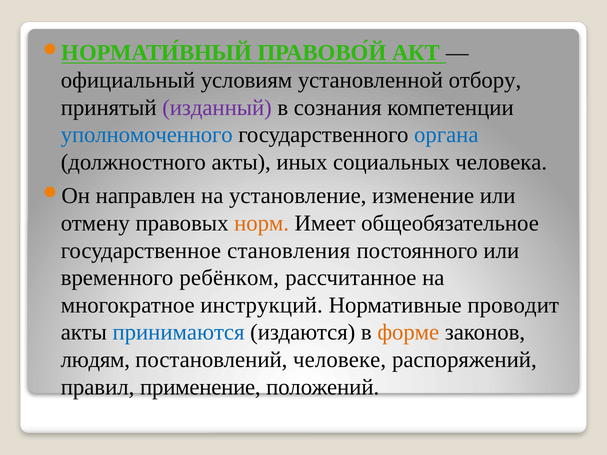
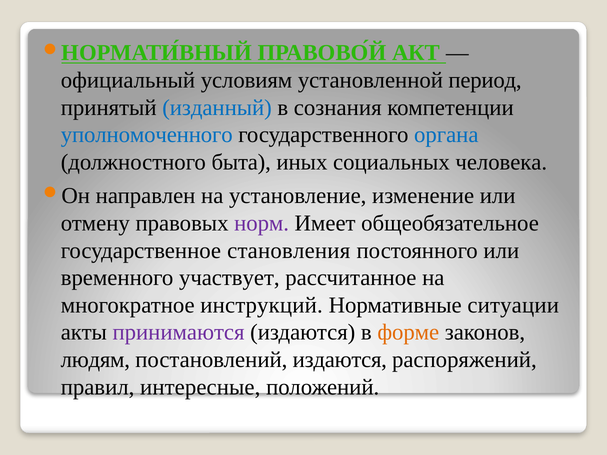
отбору: отбору -> период (485, 80)
изданный colour: purple -> blue (217, 108)
должностного акты: акты -> быта (241, 162)
норм colour: orange -> purple (262, 223)
ребёнком: ребёнком -> участвует (229, 278)
проводит: проводит -> ситуации (513, 305)
принимаются colour: blue -> purple (179, 333)
постановлений человеке: человеке -> издаются (340, 360)
применение: применение -> интересные (200, 387)
